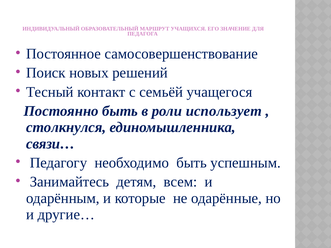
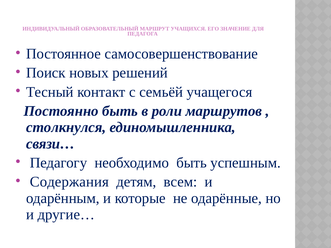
использует: использует -> маршрутов (224, 111)
Занимайтесь: Занимайтесь -> Содержания (69, 182)
